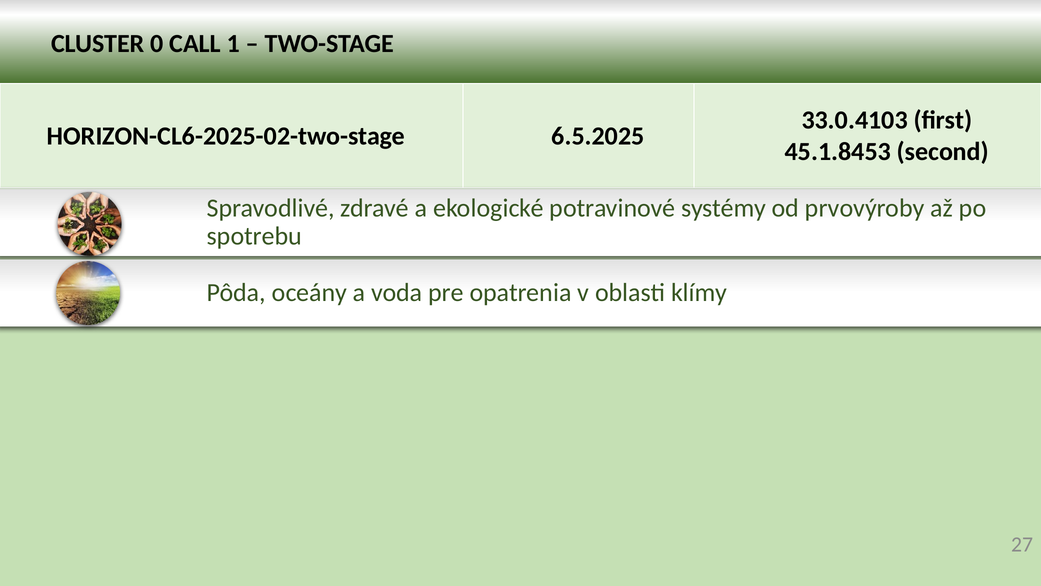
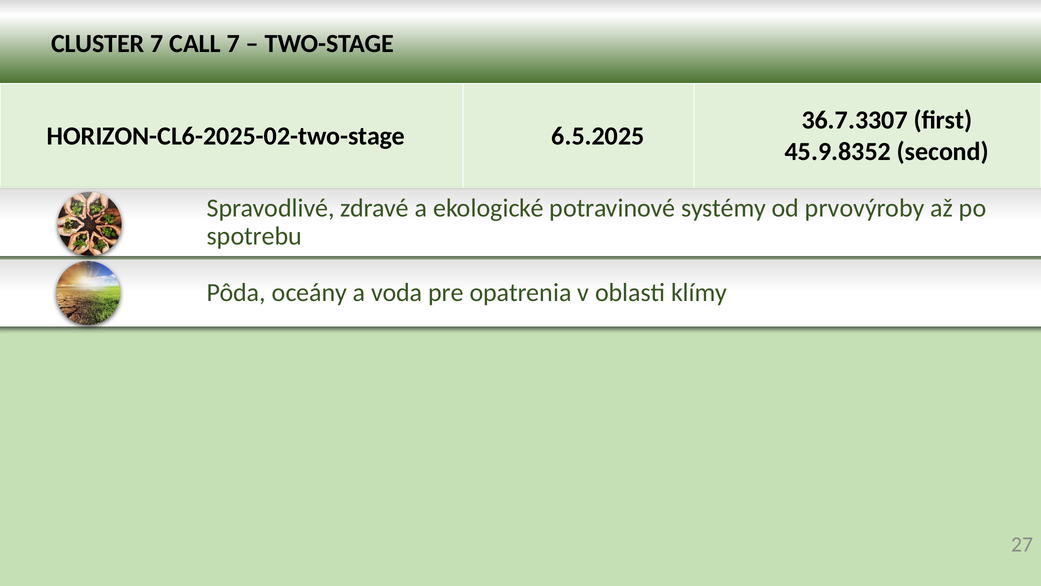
CLUSTER 0: 0 -> 7 (157, 44)
CALL 1: 1 -> 7 (233, 44)
33.0.4103: 33.0.4103 -> 36.7.3307 (855, 120)
45.1.8453: 45.1.8453 -> 45.9.8352 (838, 152)
